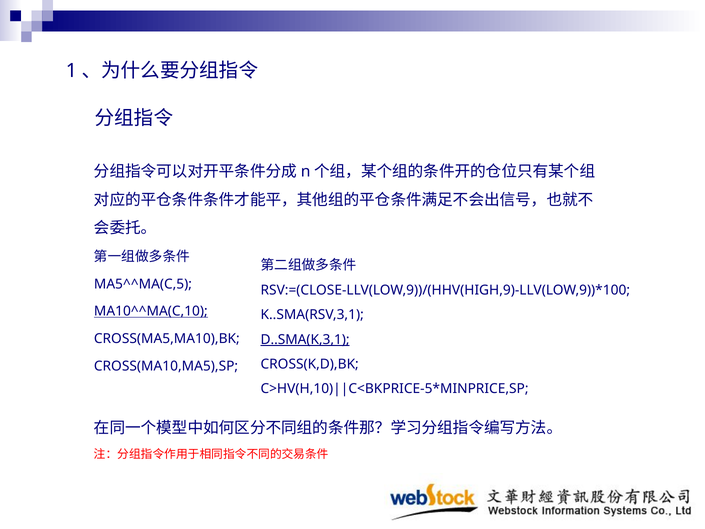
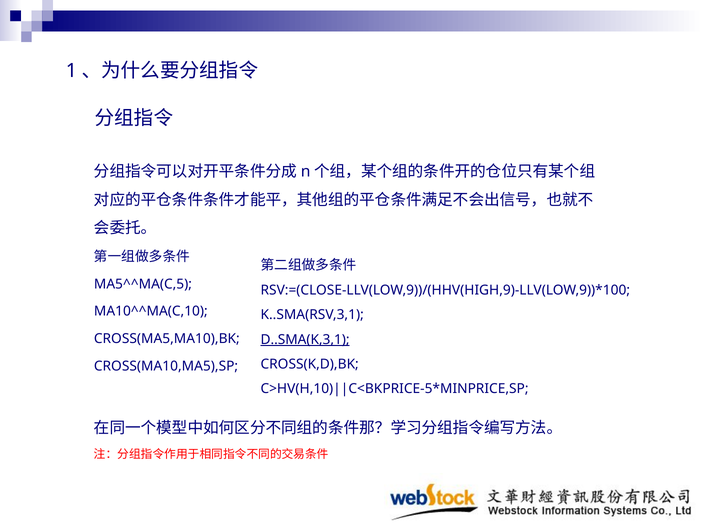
MA10^^MA(C,10 underline: present -> none (151, 311)
